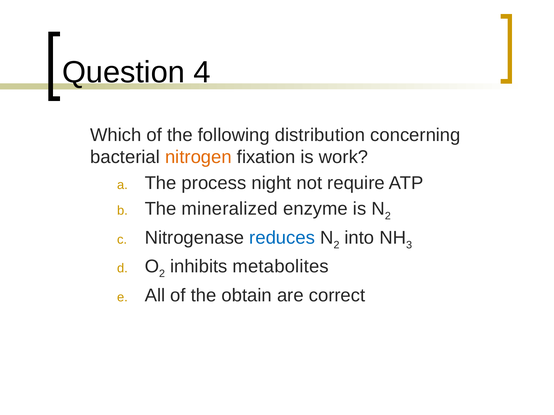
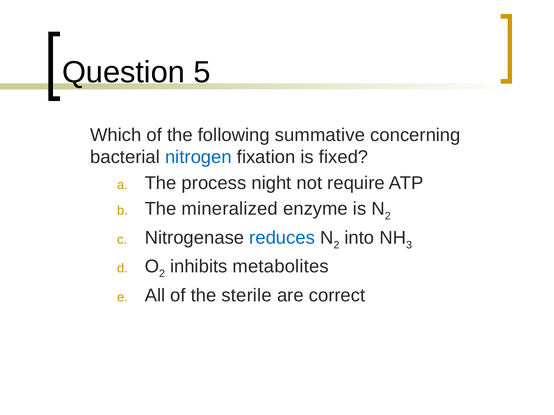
4: 4 -> 5 (202, 72)
distribution: distribution -> summative (320, 135)
nitrogen colour: orange -> blue (198, 157)
work: work -> fixed (344, 157)
obtain: obtain -> sterile (247, 296)
